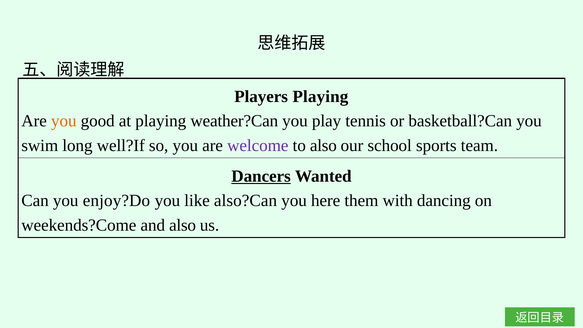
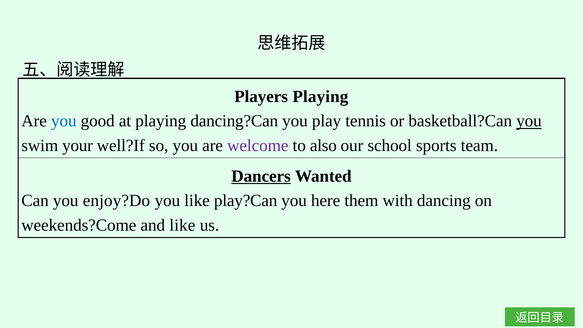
you colour: orange -> blue (64, 121)
weather?Can: weather?Can -> dancing?Can (234, 121)
you underline: none -> present (529, 121)
long: long -> your (78, 145)
also?Can: also?Can -> play?Can (246, 201)
and also: also -> like (182, 225)
